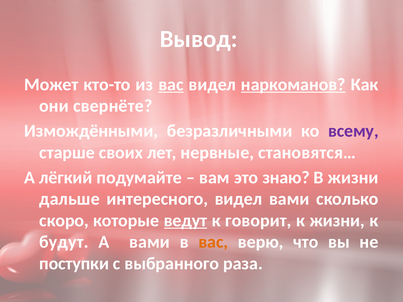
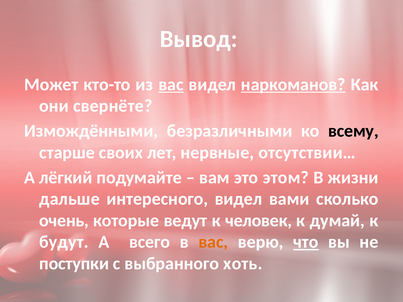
всему colour: purple -> black (353, 131)
становятся…: становятся… -> отсутствии… (307, 153)
знаю: знаю -> этом (286, 178)
скоро: скоро -> очень (64, 221)
ведут underline: present -> none (186, 221)
говорит: говорит -> человек (259, 221)
к жизни: жизни -> думай (337, 221)
А вами: вами -> всего (150, 242)
что underline: none -> present (306, 242)
раза: раза -> хоть (243, 264)
